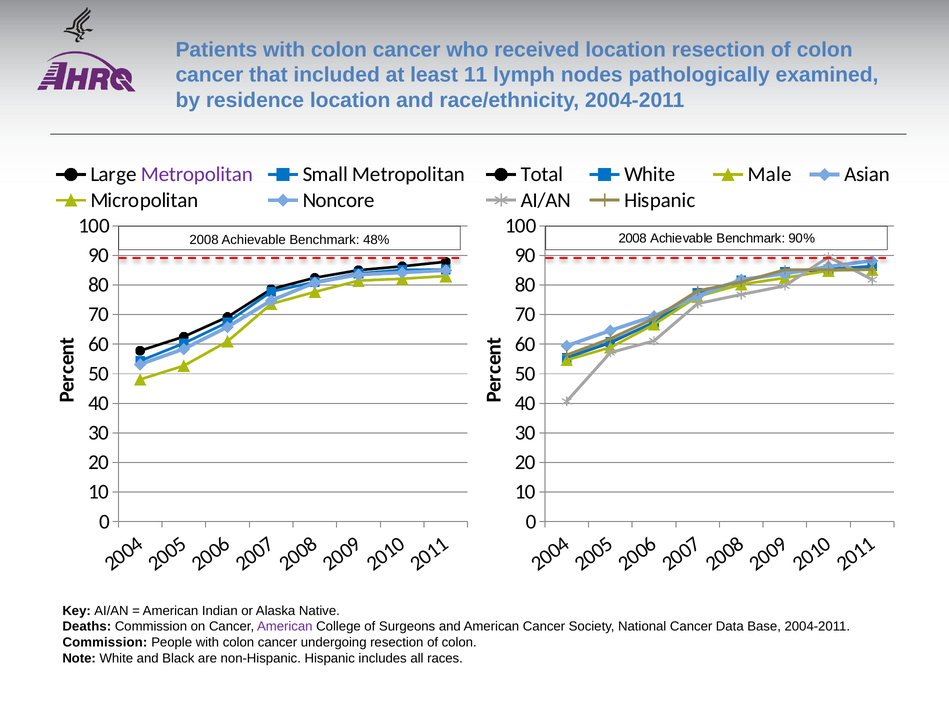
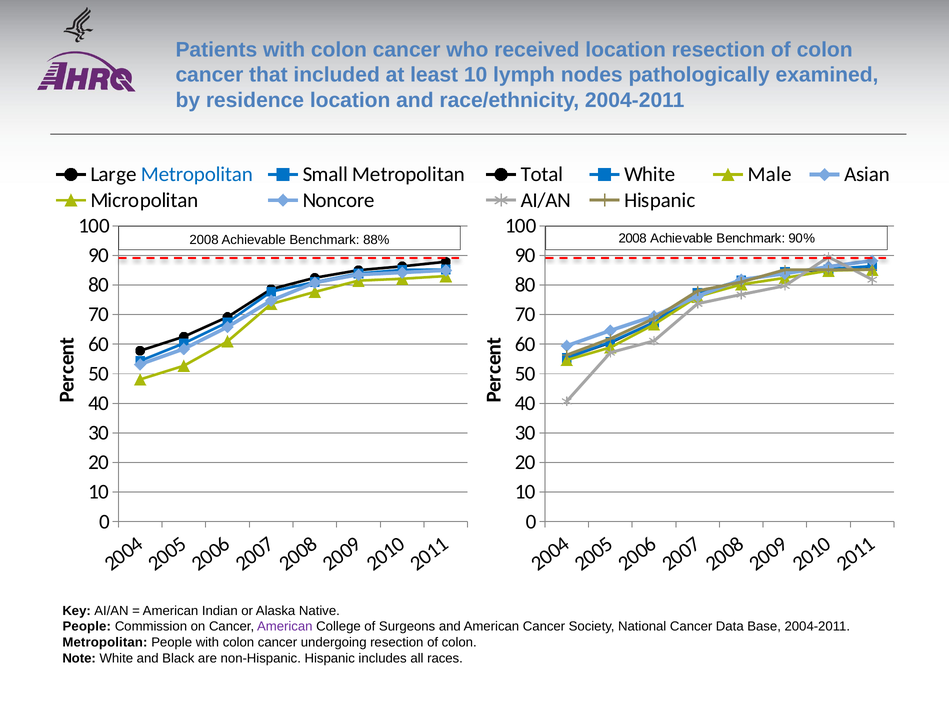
least 11: 11 -> 10 (476, 75)
Metropolitan colour: purple -> blue (197, 175)
48%: 48% -> 88% (376, 240)
Deaths: Deaths -> People (87, 627)
Commission: Commission -> Metropolitan (105, 643)
